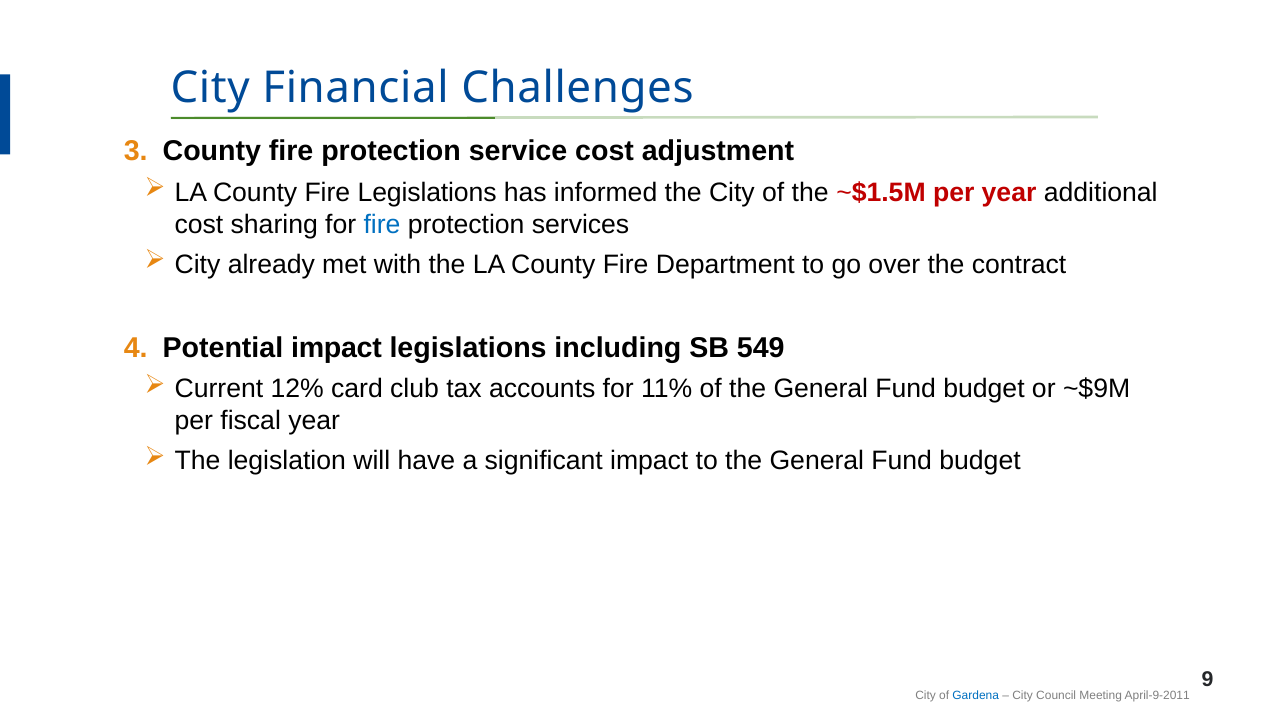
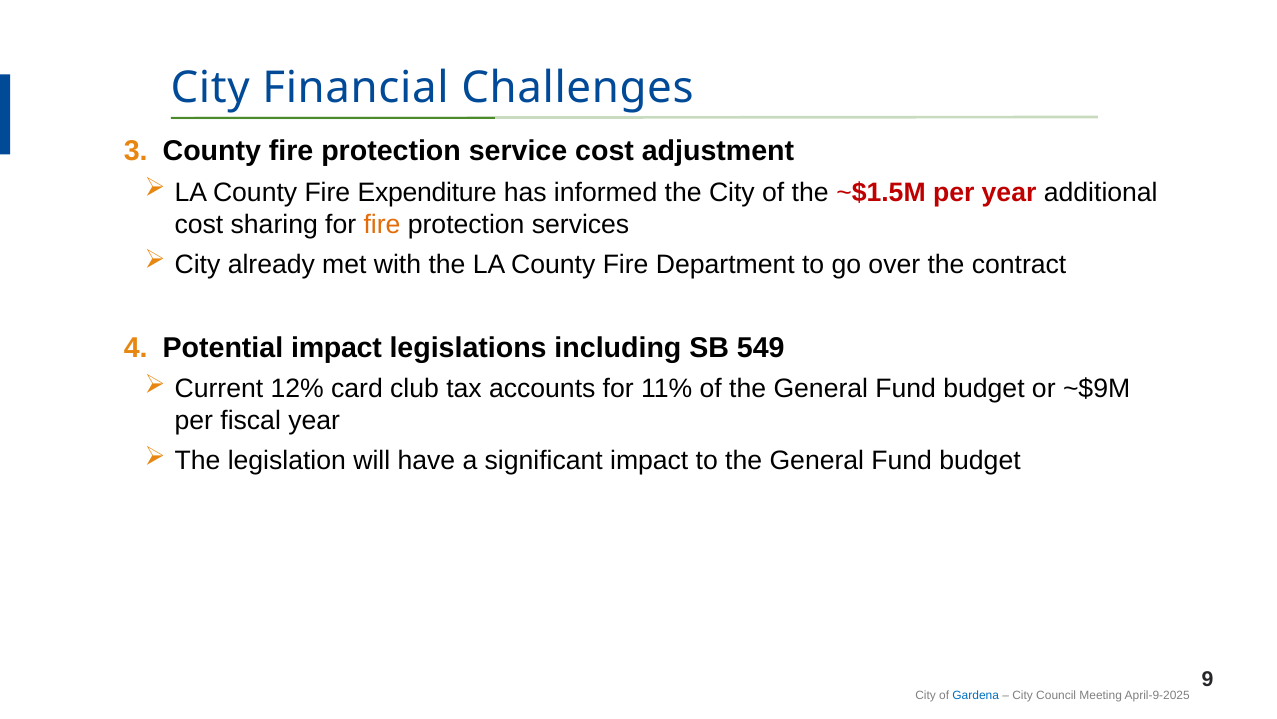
Fire Legislations: Legislations -> Expenditure (427, 192)
fire colour: blue -> orange (382, 224)
April-9-2011: April-9-2011 -> April-9-2025 (1157, 695)
